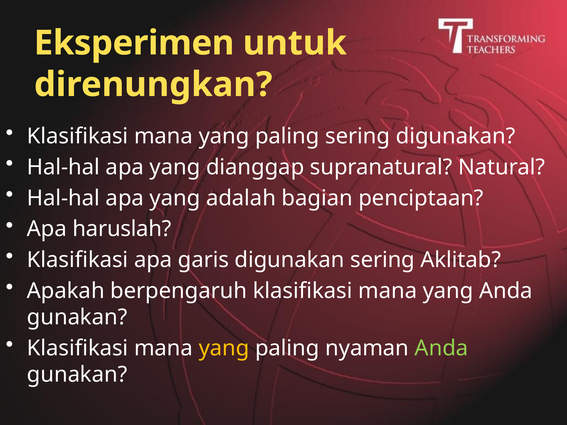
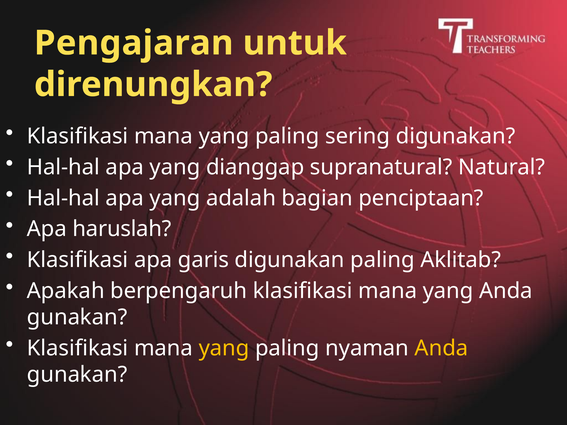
Eksperimen: Eksperimen -> Pengajaran (134, 43)
digunakan sering: sering -> paling (382, 260)
Anda colour: light green -> yellow (441, 348)
